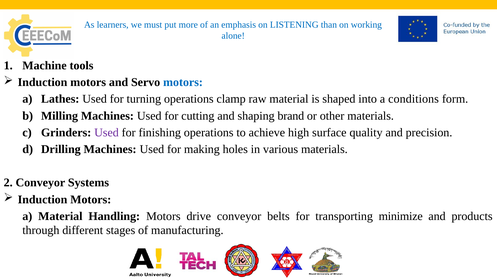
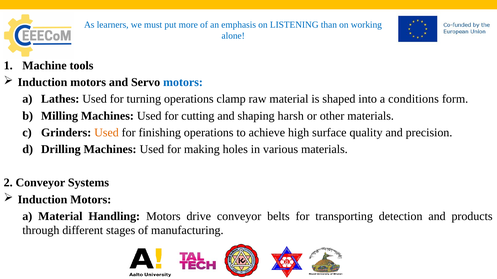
brand: brand -> harsh (291, 116)
Used colour: purple -> orange (107, 133)
minimize: minimize -> detection (401, 217)
